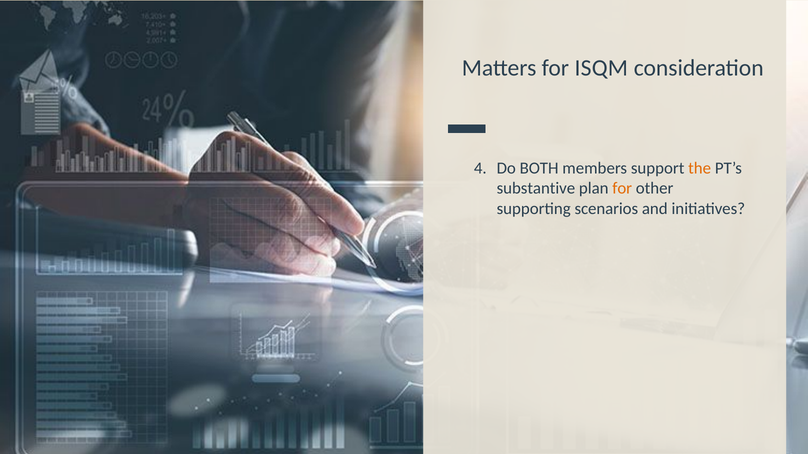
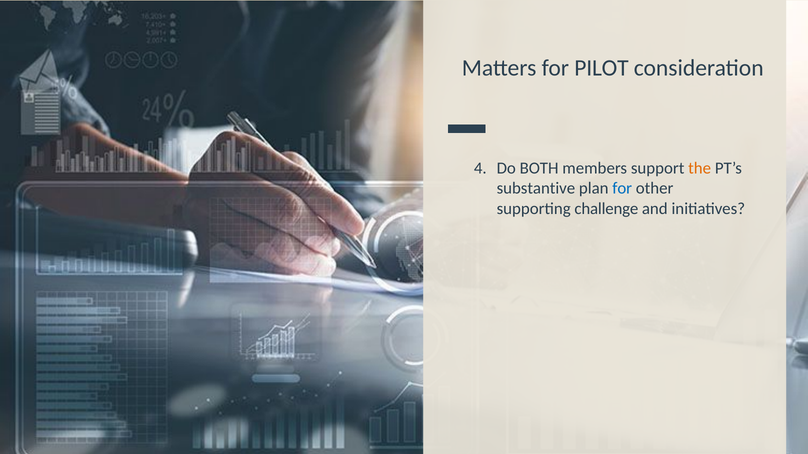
ISQM: ISQM -> PILOT (601, 68)
for colour: orange -> blue (622, 189)
scenarios: scenarios -> challenge (606, 209)
